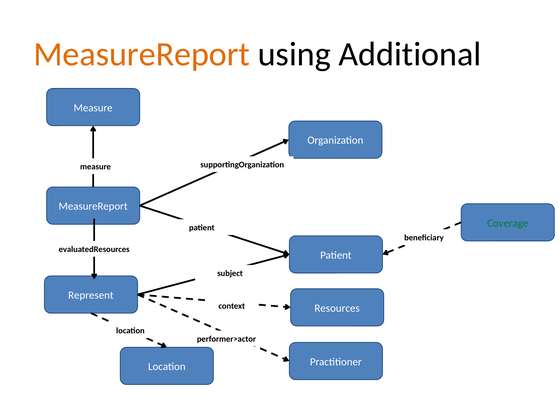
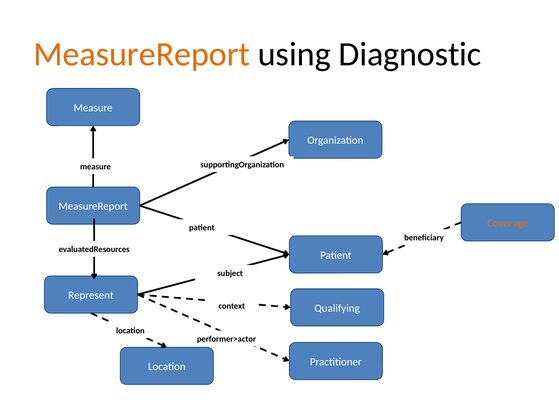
Additional: Additional -> Diagnostic (410, 54)
Coverage colour: green -> orange (508, 223)
Resources: Resources -> Qualifying (337, 308)
